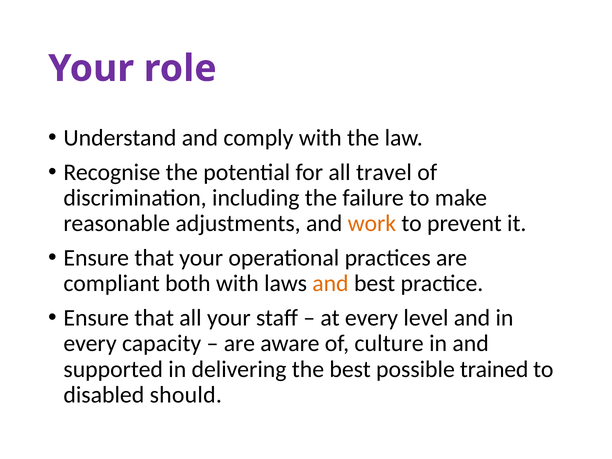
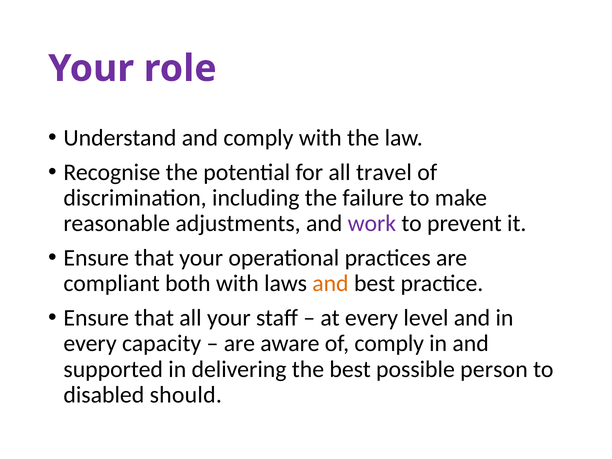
work colour: orange -> purple (372, 224)
of culture: culture -> comply (389, 343)
trained: trained -> person (494, 369)
